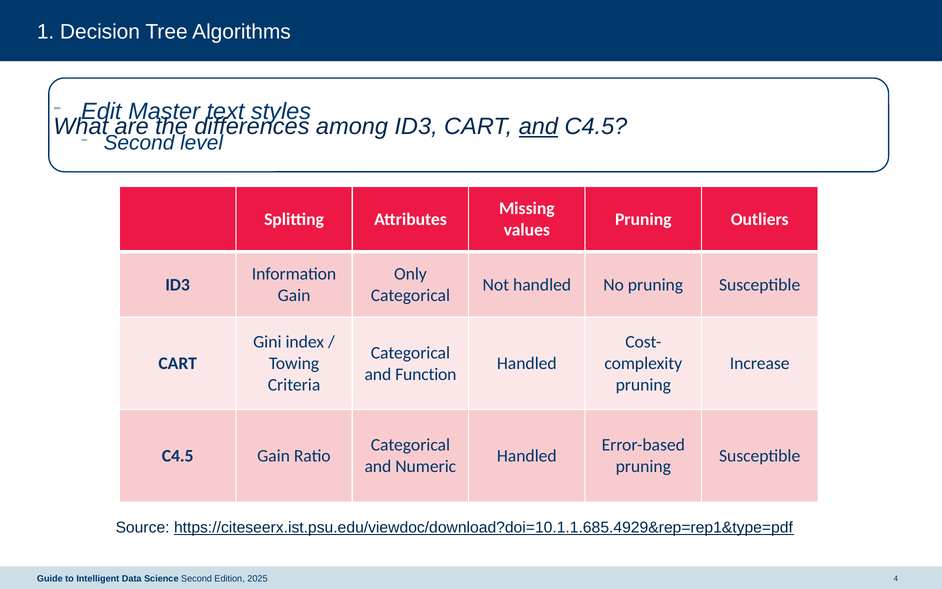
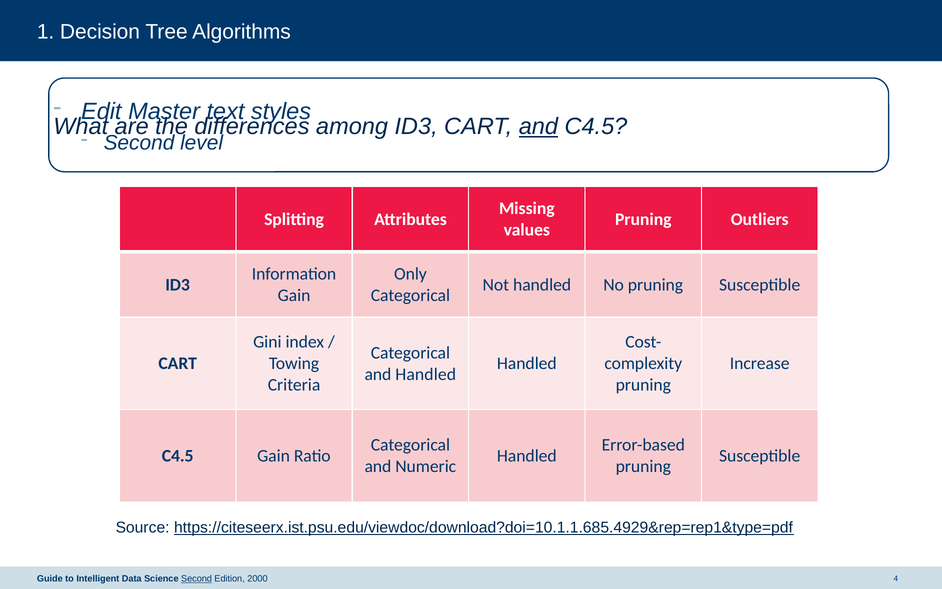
and Function: Function -> Handled (426, 374)
Second underline: none -> present (197, 579)
2025: 2025 -> 2000 (257, 579)
